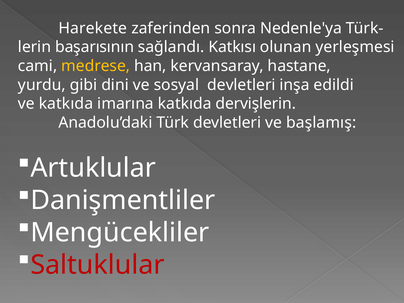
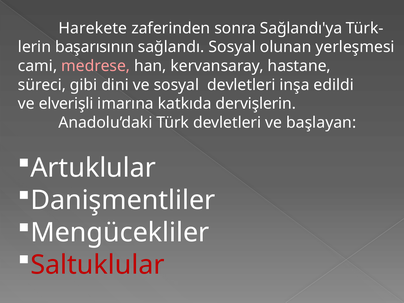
Nedenle'ya: Nedenle'ya -> Sağlandı'ya (301, 28)
sağlandı Katkısı: Katkısı -> Sosyal (232, 47)
medrese colour: yellow -> pink (96, 66)
yurdu: yurdu -> süreci (42, 85)
ve katkıda: katkıda -> elverişli (66, 104)
başlamış: başlamış -> başlayan (321, 123)
